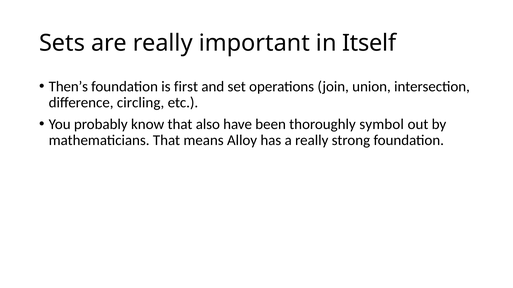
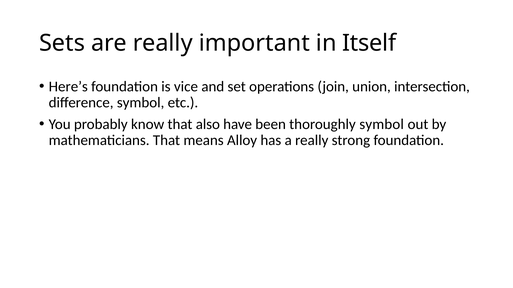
Then’s: Then’s -> Here’s (68, 87)
first: first -> vice (186, 87)
difference circling: circling -> symbol (141, 103)
